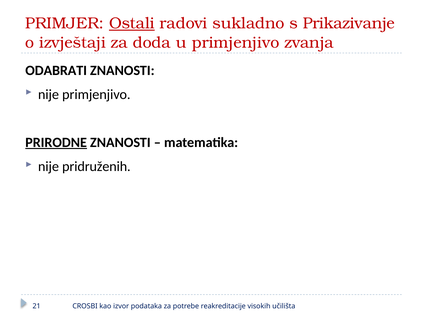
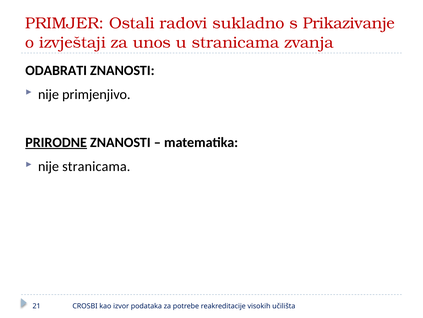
Ostali underline: present -> none (132, 23)
doda: doda -> unos (152, 42)
u primjenjivo: primjenjivo -> stranicama (236, 42)
nije pridruženih: pridruženih -> stranicama (96, 166)
